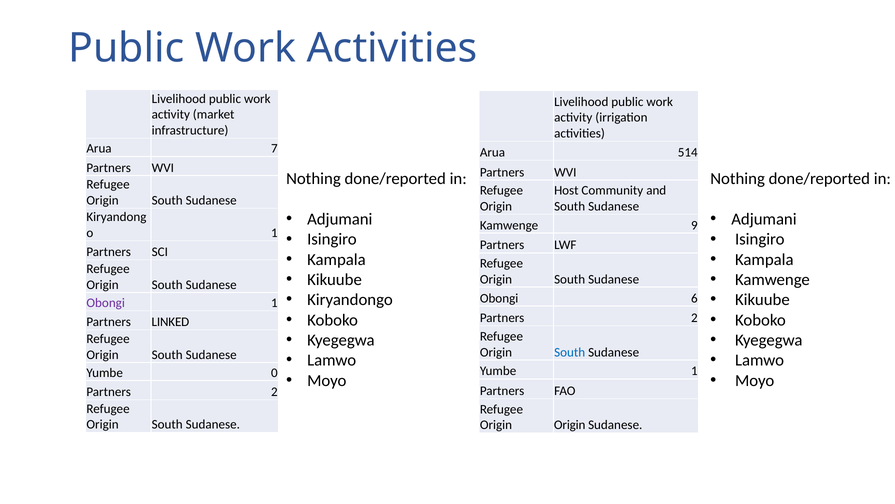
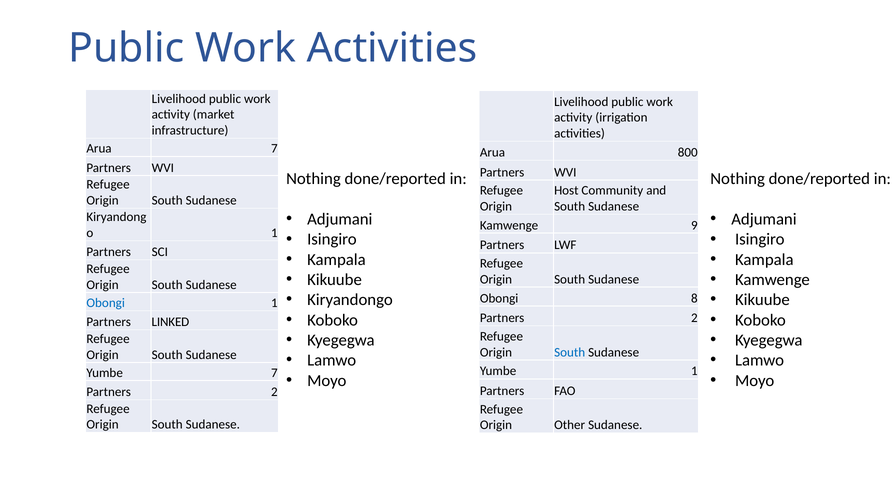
514: 514 -> 800 (688, 152)
6: 6 -> 8 (694, 298)
Obongi colour: purple -> blue (106, 303)
Yumbe 0: 0 -> 7 (274, 372)
Origin Origin: Origin -> Other (570, 425)
